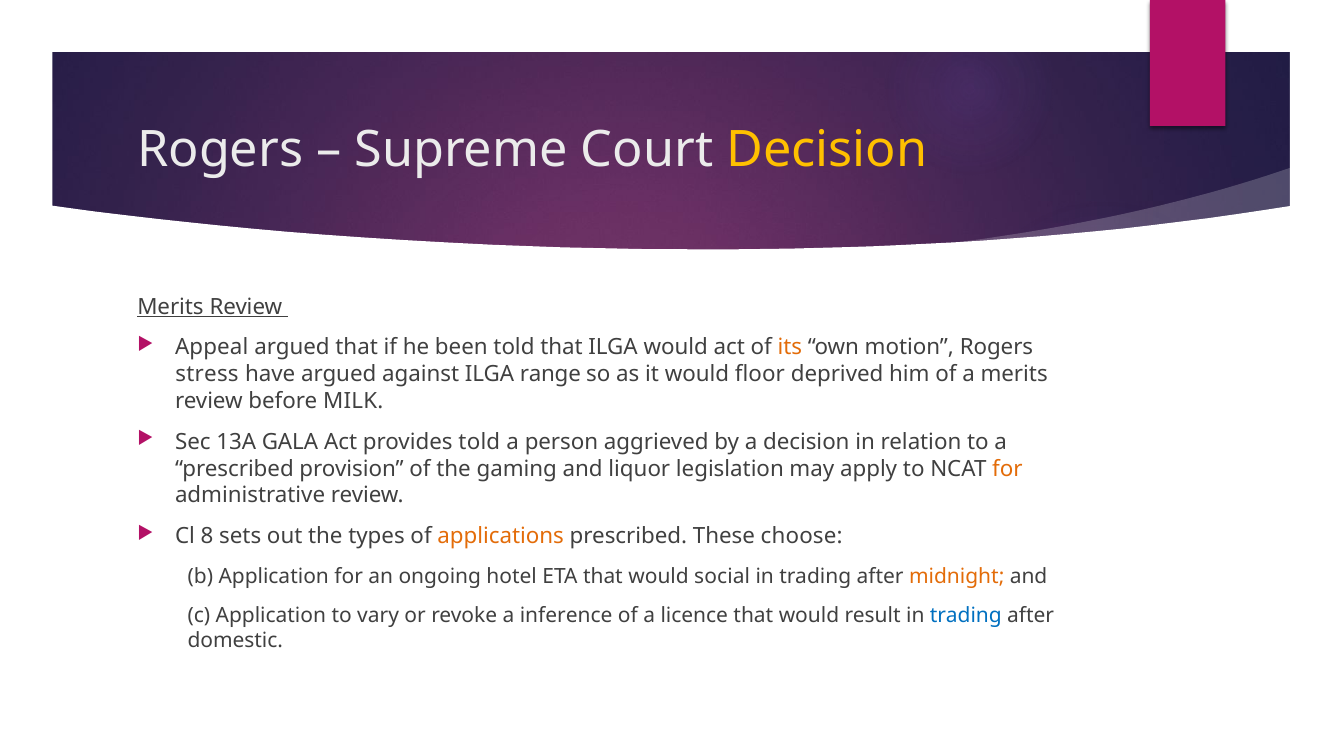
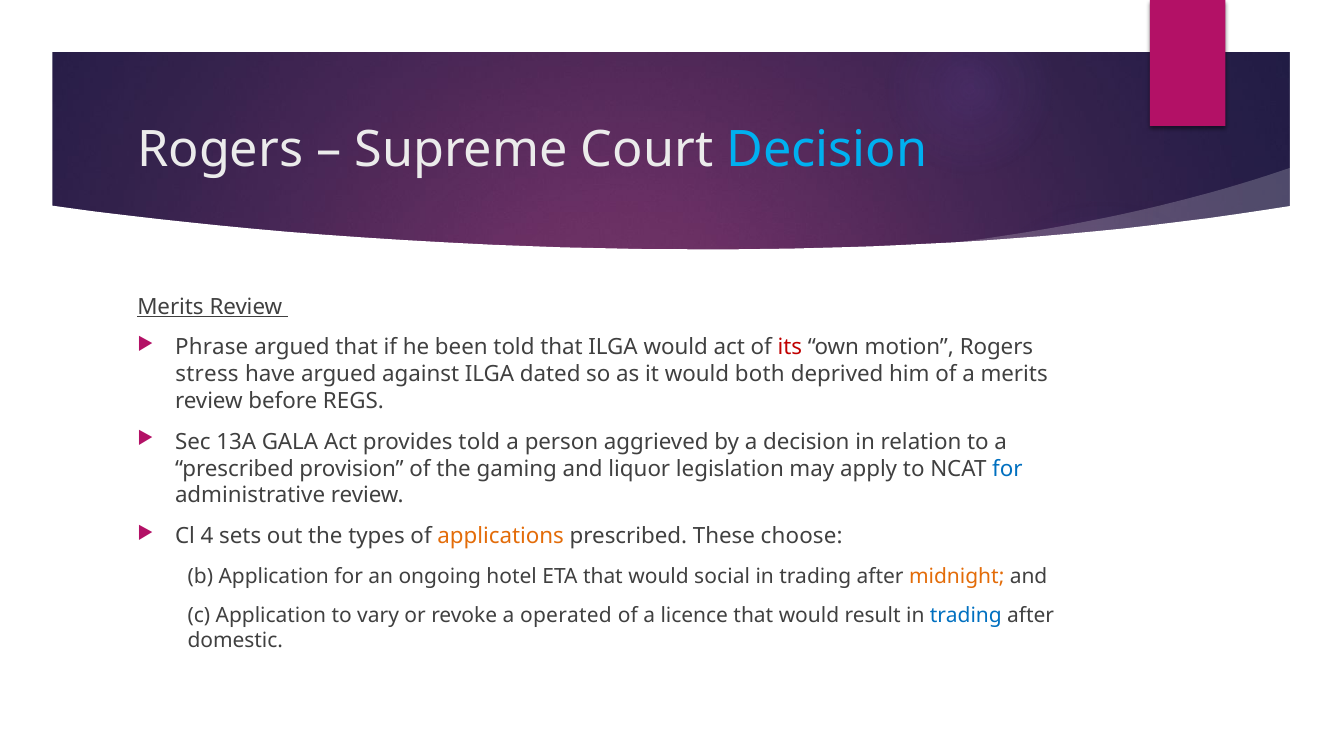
Decision colour: yellow -> light blue (827, 150)
Appeal: Appeal -> Phrase (212, 348)
its colour: orange -> red (790, 348)
range: range -> dated (550, 374)
floor: floor -> both (760, 374)
MILK: MILK -> REGS (353, 401)
for colour: orange -> blue (1007, 469)
8: 8 -> 4 (207, 537)
inference: inference -> operated (566, 616)
